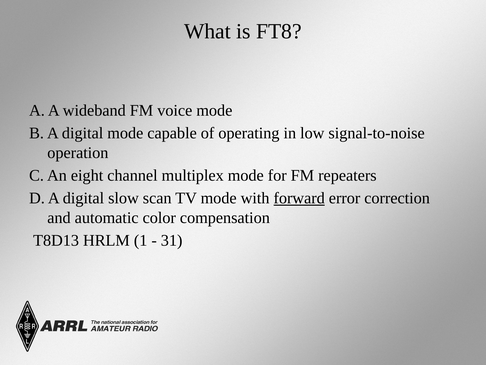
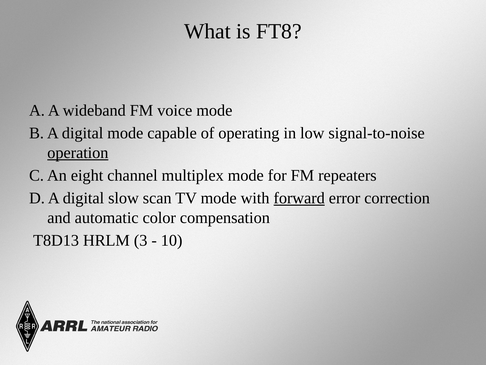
operation underline: none -> present (78, 153)
1: 1 -> 3 (141, 240)
31: 31 -> 10 (172, 240)
